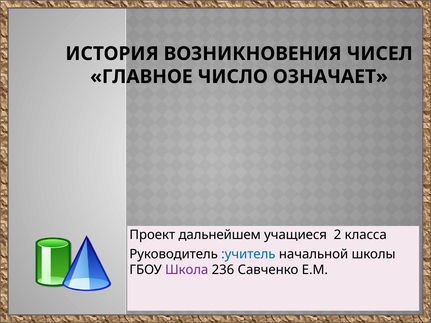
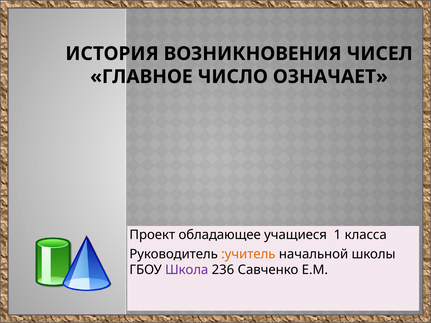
дальнейшем: дальнейшем -> обладающее (220, 235)
2: 2 -> 1 (337, 235)
:учитель colour: blue -> orange (248, 254)
